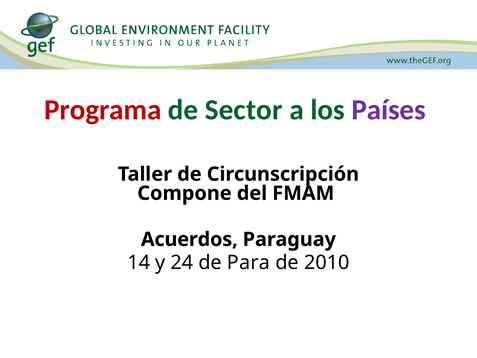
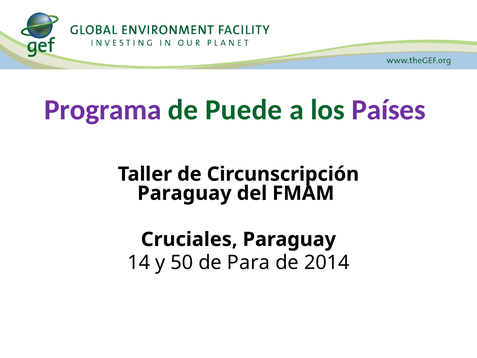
Programa colour: red -> purple (103, 110)
Sector: Sector -> Puede (244, 110)
Compone: Compone -> Paraguay (184, 193)
Acuerdos: Acuerdos -> Cruciales (189, 239)
24: 24 -> 50 (182, 262)
2010: 2010 -> 2014 (327, 262)
